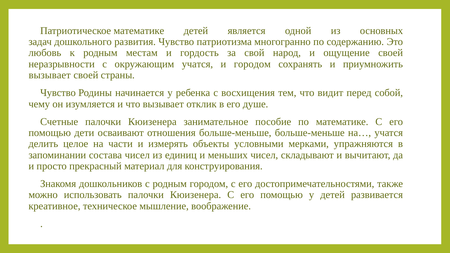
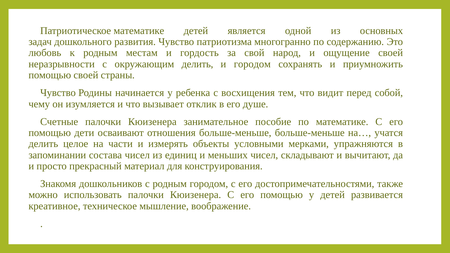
окружающим учатся: учатся -> делить (197, 64)
вызывает: вызывает -> помощью (50, 75)
